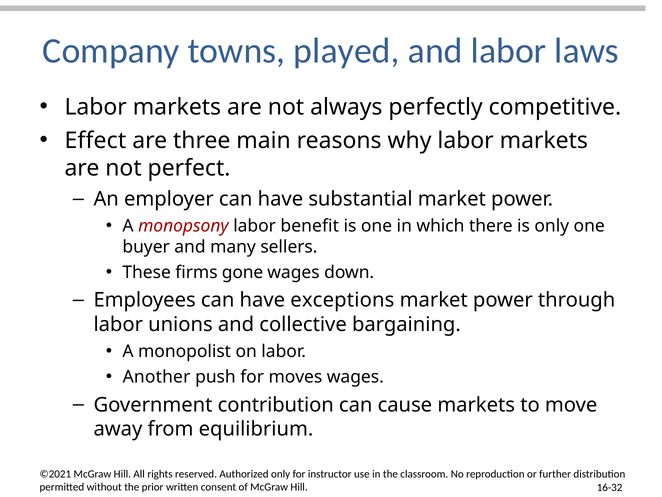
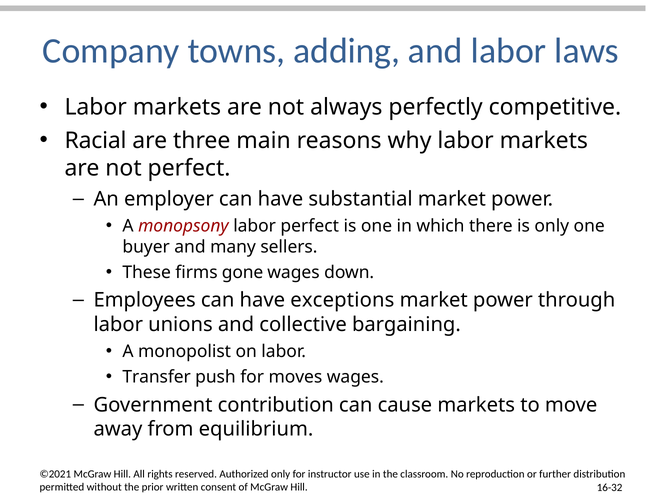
played: played -> adding (347, 51)
Effect: Effect -> Racial (96, 140)
labor benefit: benefit -> perfect (310, 226)
Another: Another -> Transfer (157, 376)
